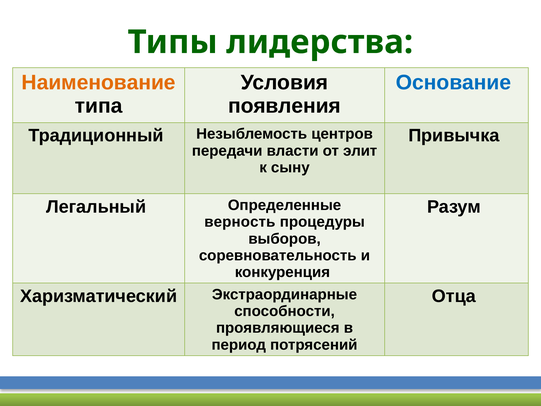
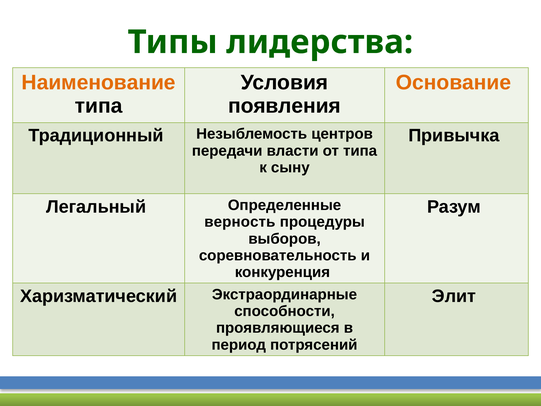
Основание colour: blue -> orange (454, 82)
от элит: элит -> типа (360, 151)
Отца: Отца -> Элит (454, 296)
